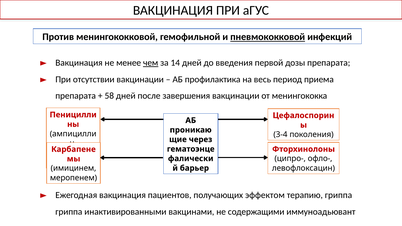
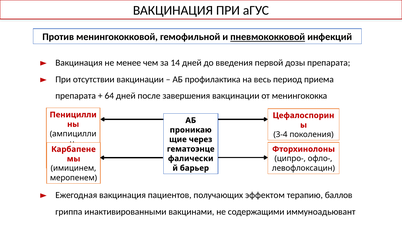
чем underline: present -> none (151, 63)
58: 58 -> 64 (109, 96)
терапию гриппа: гриппа -> баллов (339, 195)
